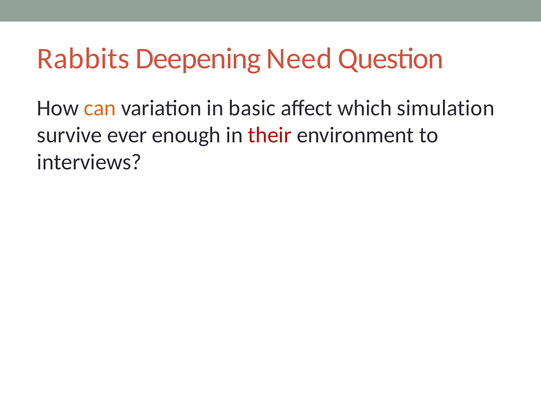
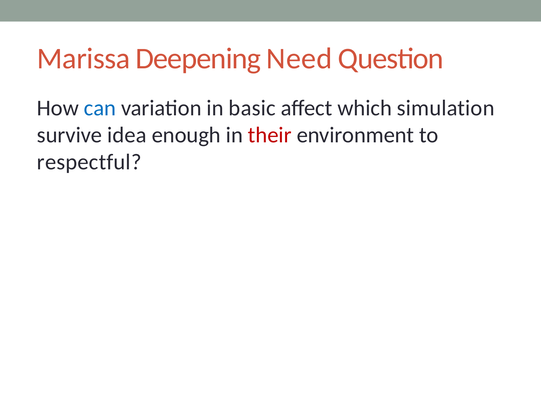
Rabbits: Rabbits -> Marissa (84, 58)
can colour: orange -> blue (100, 108)
ever: ever -> idea (127, 135)
interviews: interviews -> respectful (89, 162)
